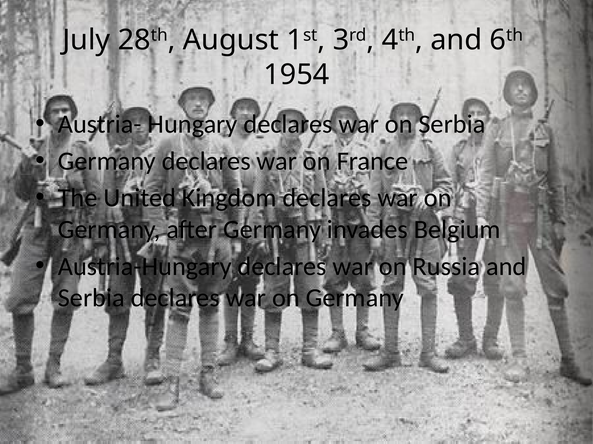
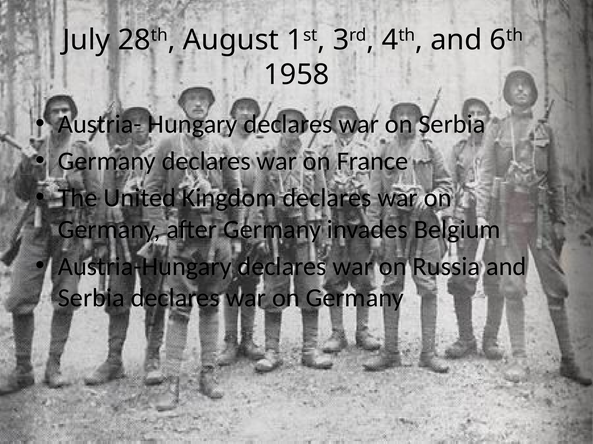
1954: 1954 -> 1958 (296, 75)
